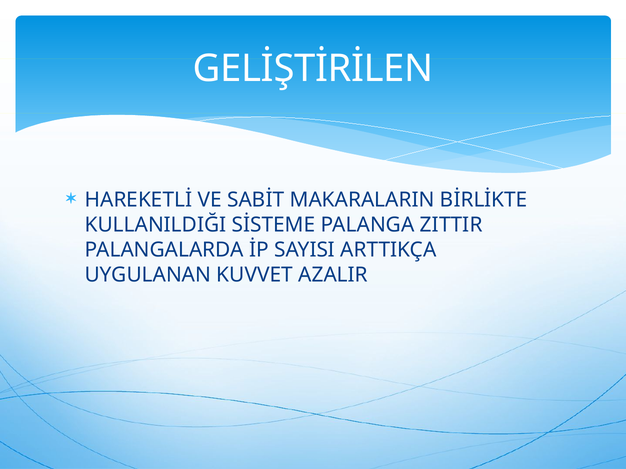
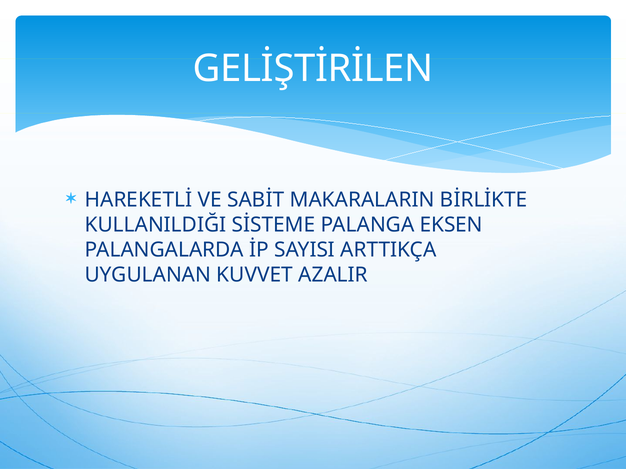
ZITTIR: ZITTIR -> EKSEN (451, 225)
